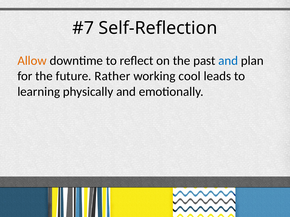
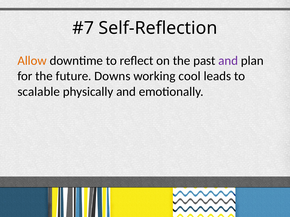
and colour: blue -> purple (228, 61)
Rather: Rather -> Downs (112, 76)
learning: learning -> scalable (39, 92)
